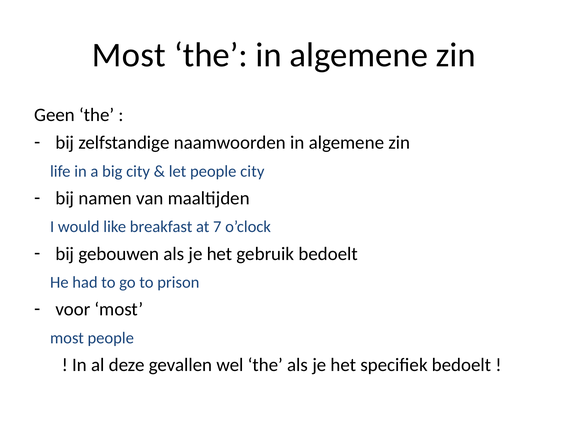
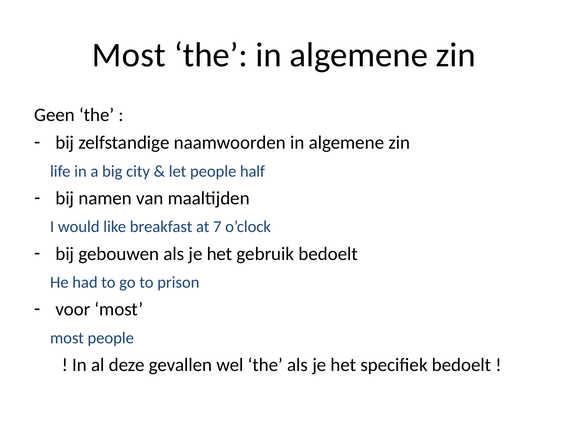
people city: city -> half (252, 171)
